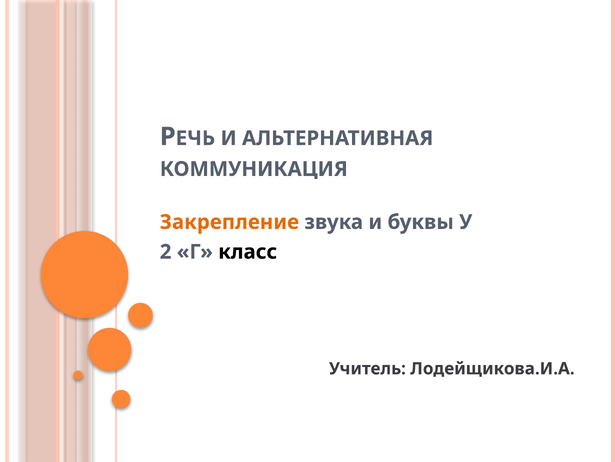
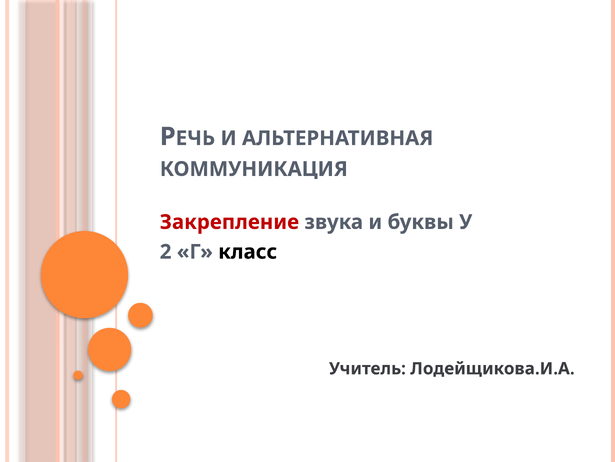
Закрепление colour: orange -> red (229, 222)
